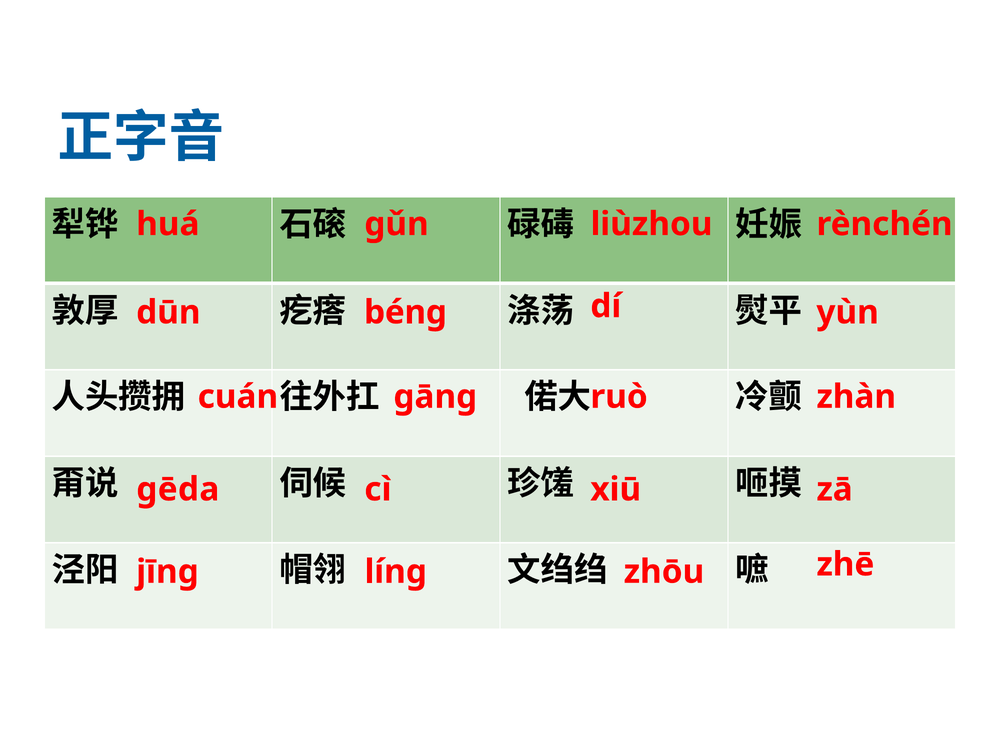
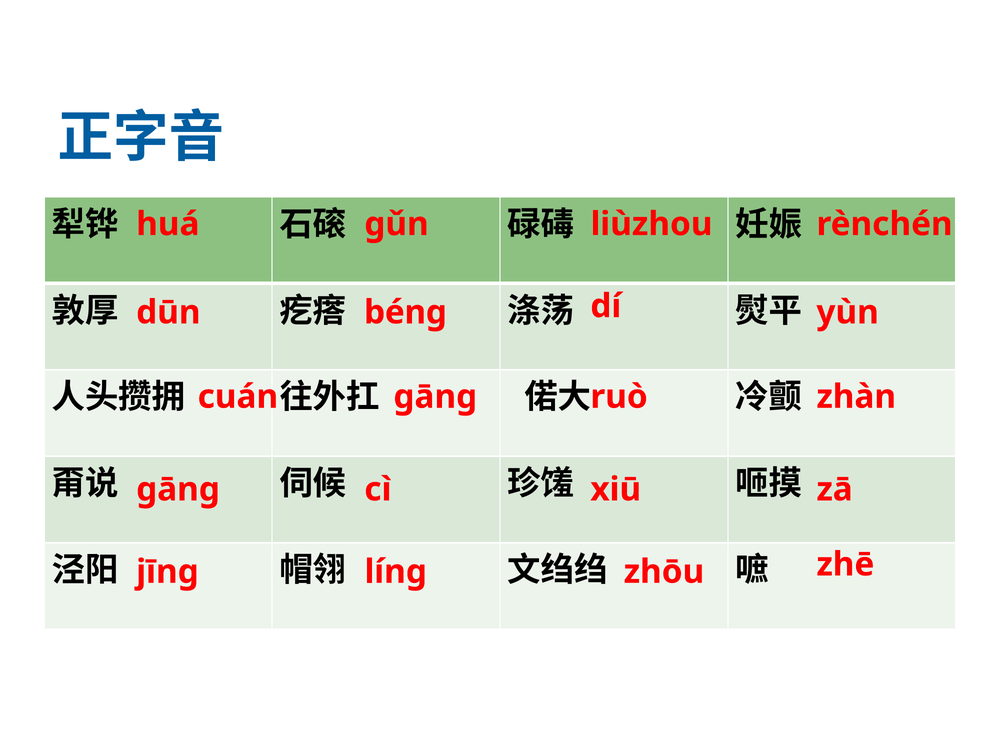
gēda: gēda -> gāng (178, 489)
